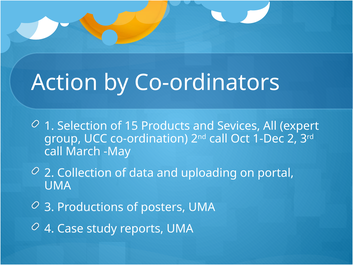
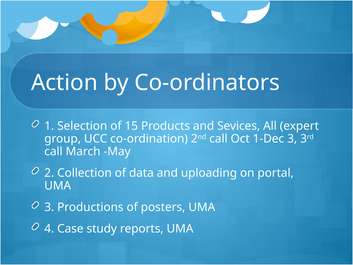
1-Dec 2: 2 -> 3 (292, 139)
